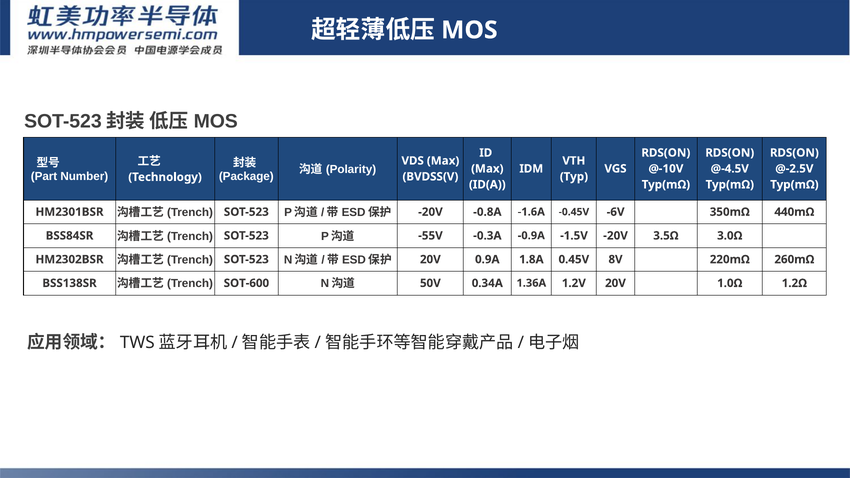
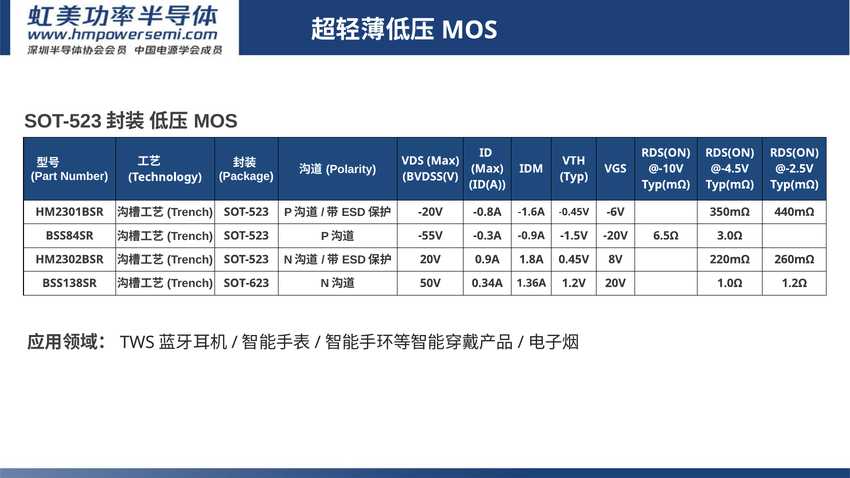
3.5Ω: 3.5Ω -> 6.5Ω (666, 236)
SOT-600: SOT-600 -> SOT-623 (246, 283)
